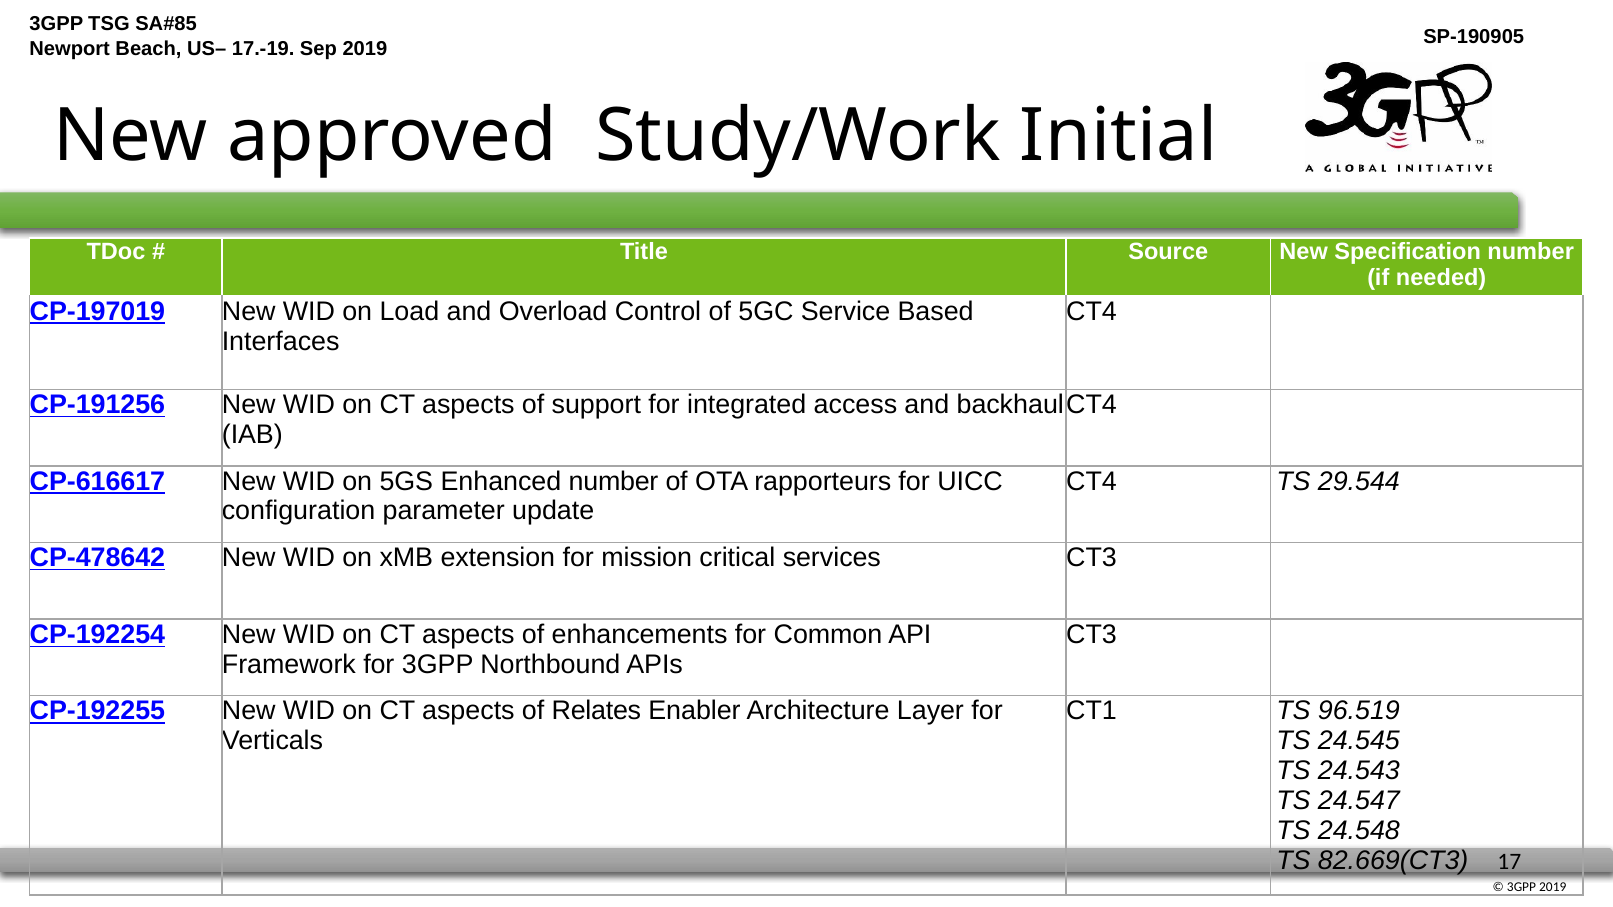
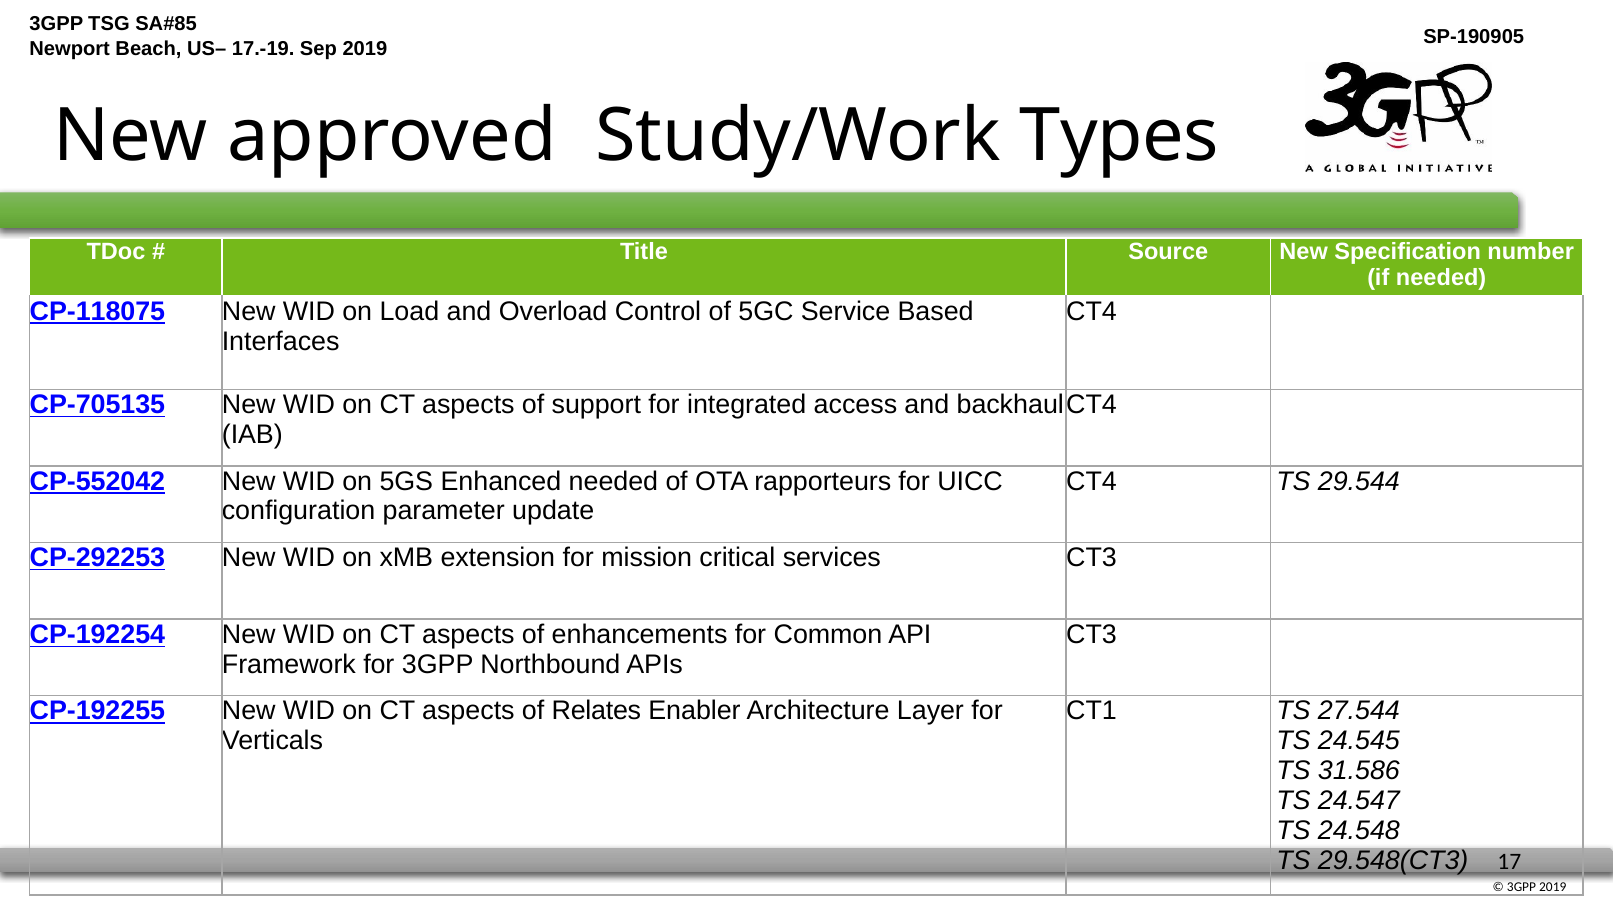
Initial: Initial -> Types (1119, 136)
CP-197019: CP-197019 -> CP-118075 (97, 311)
CP-191256: CP-191256 -> CP-705135 (97, 405)
CP-616617: CP-616617 -> CP-552042 (97, 481)
Enhanced number: number -> needed (613, 481)
CP-478642: CP-478642 -> CP-292253 (97, 558)
96.519: 96.519 -> 27.544 (1359, 711)
24.543: 24.543 -> 31.586 (1359, 771)
82.669(CT3: 82.669(CT3 -> 29.548(CT3 (1393, 861)
